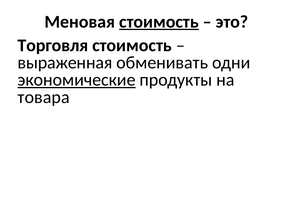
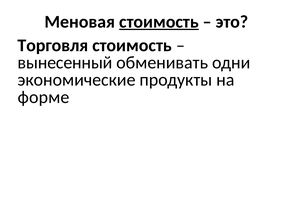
выраженная: выраженная -> вынесенный (65, 63)
экономические underline: present -> none (77, 80)
товара: товара -> форме (44, 97)
